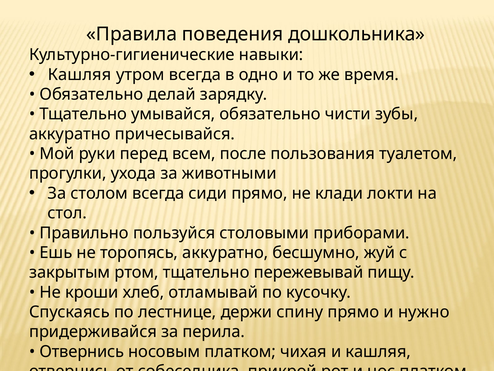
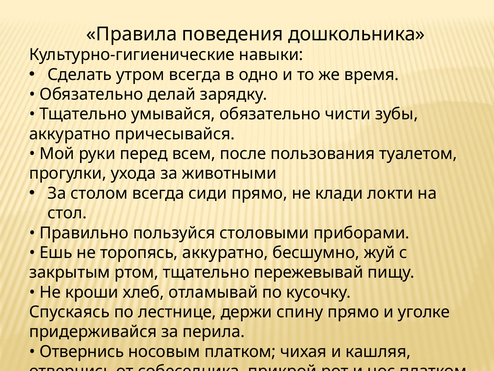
Кашляя: Кашляя -> Сделать (80, 75)
нужно: нужно -> уголке (424, 312)
